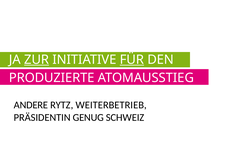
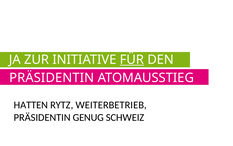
ZUR underline: present -> none (37, 59)
PRODUZIERTE: PRODUZIERTE -> PRÄSIDENTIN (52, 78)
ANDERE: ANDERE -> HATTEN (31, 105)
